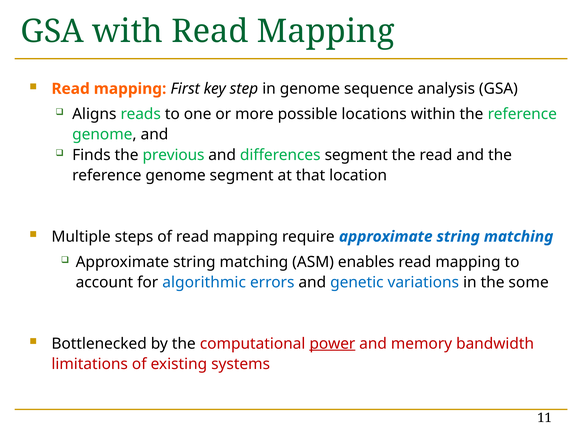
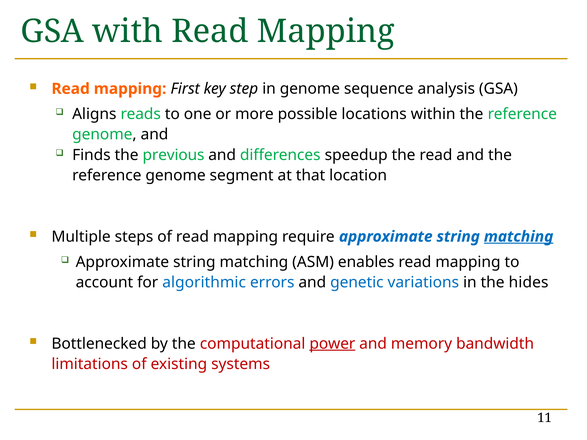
differences segment: segment -> speedup (356, 155)
matching underline: none -> present (519, 237)
some: some -> hides (529, 282)
